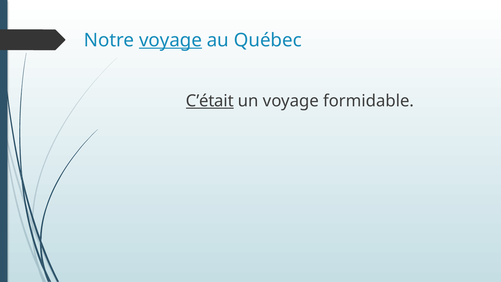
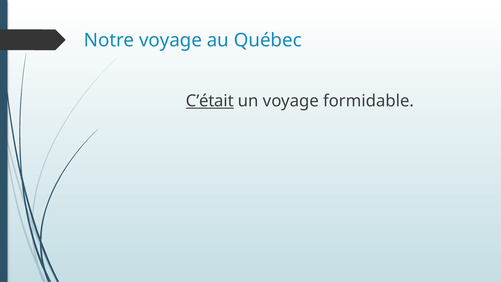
voyage underline: present -> none (171, 40)
